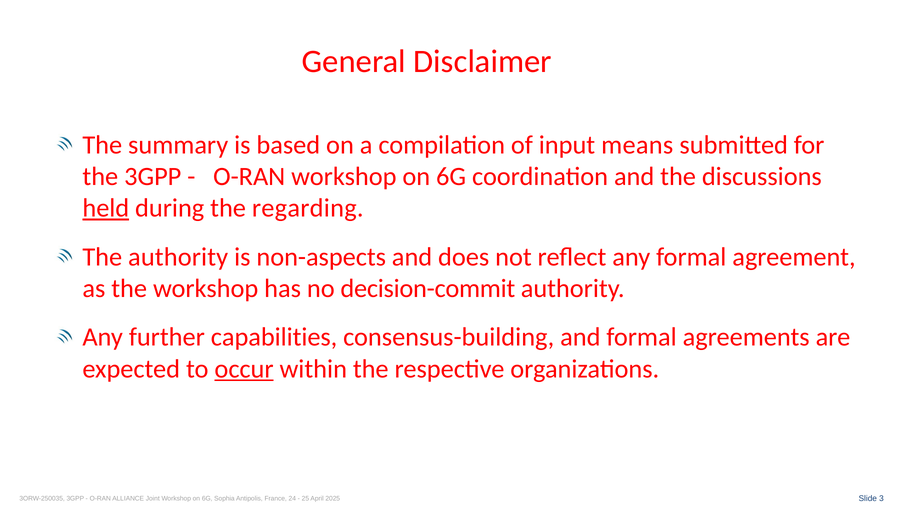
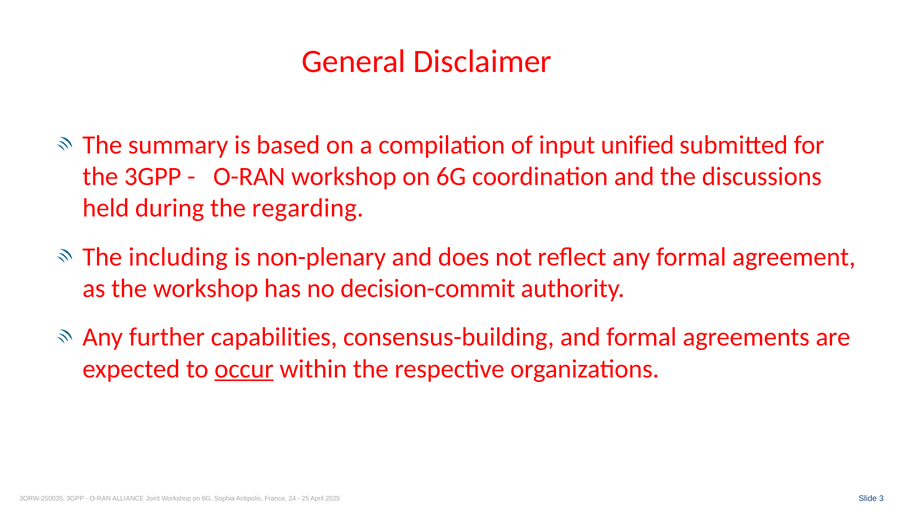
means: means -> unified (637, 145)
held underline: present -> none (106, 208)
The authority: authority -> including (178, 257)
non-aspects: non-aspects -> non-plenary (321, 257)
